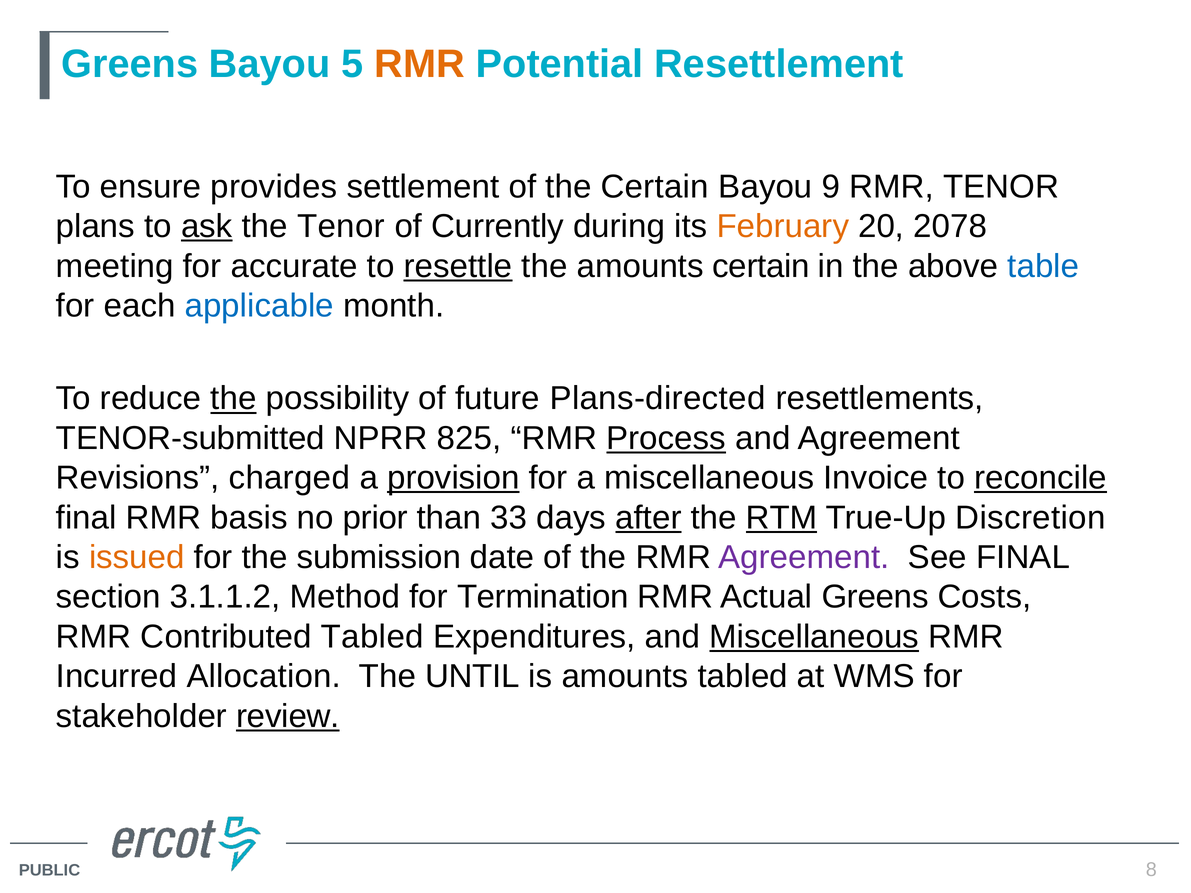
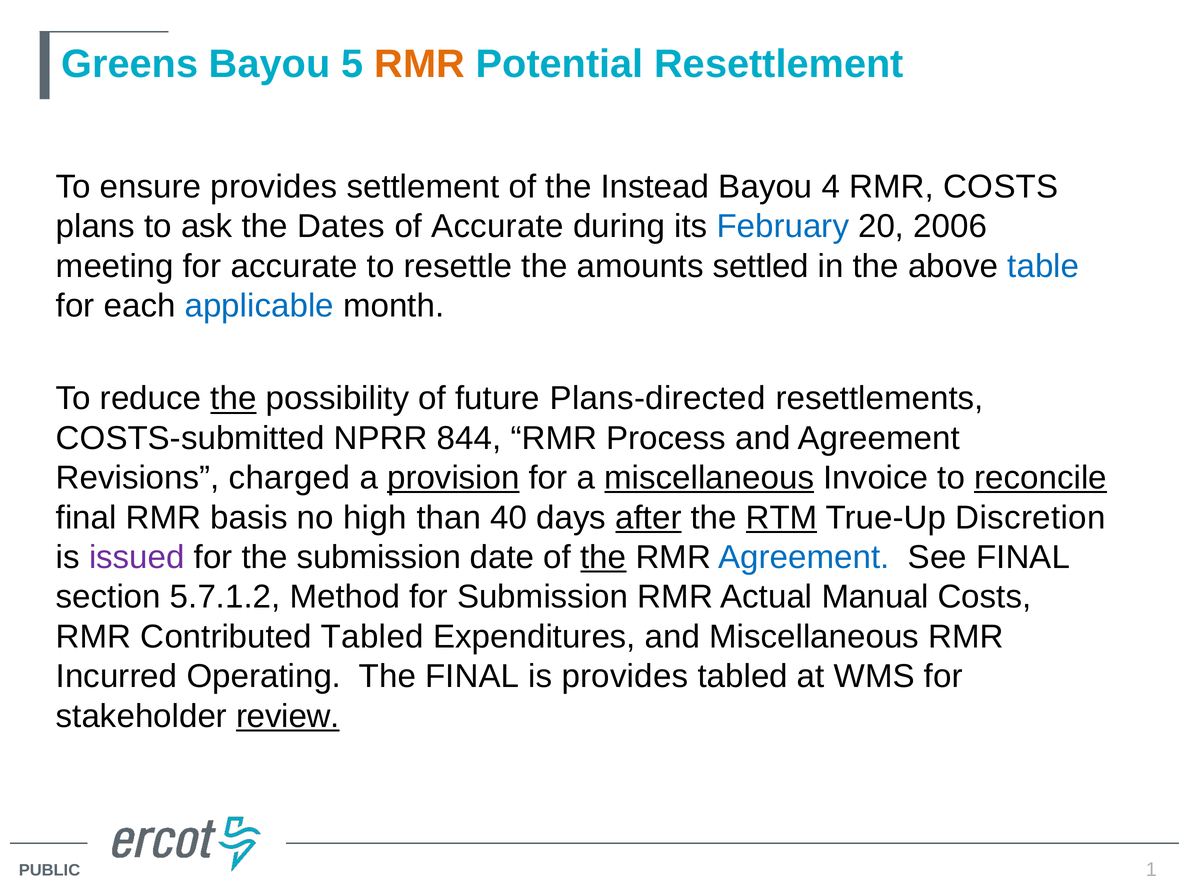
the Certain: Certain -> Instead (655, 187)
9: 9 -> 4 (831, 187)
RMR TENOR: TENOR -> COSTS (1001, 187)
ask underline: present -> none (207, 227)
the Tenor: Tenor -> Dates (341, 227)
of Currently: Currently -> Accurate (497, 227)
February colour: orange -> blue (783, 227)
2078: 2078 -> 2006 (950, 227)
resettle underline: present -> none (458, 266)
amounts certain: certain -> settled (761, 266)
TENOR-submitted: TENOR-submitted -> COSTS-submitted (190, 438)
825: 825 -> 844 (469, 438)
Process underline: present -> none (666, 438)
miscellaneous underline: none -> present (709, 478)
prior: prior -> high (375, 518)
33: 33 -> 40 (509, 518)
issued colour: orange -> purple (137, 558)
the underline: none -> present (603, 558)
Agreement colour: purple -> blue (804, 558)
3.1.1.2: 3.1.1.2 -> 5.7.1.2 (225, 597)
for Termination: Termination -> Submission (543, 597)
Actual Greens: Greens -> Manual (875, 597)
Miscellaneous underline: present -> none (814, 637)
Allocation: Allocation -> Operating (264, 677)
The UNTIL: UNTIL -> FINAL (472, 677)
is amounts: amounts -> provides (625, 677)
8: 8 -> 1 (1151, 870)
